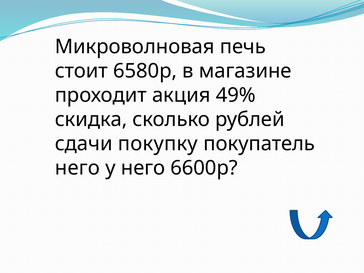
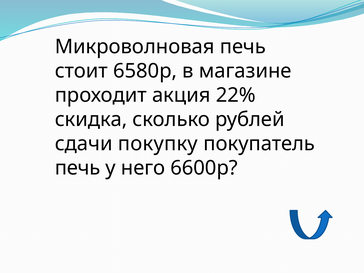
49%: 49% -> 22% (236, 95)
него: него -> печь (78, 168)
